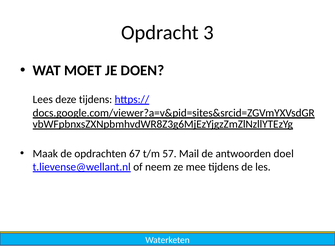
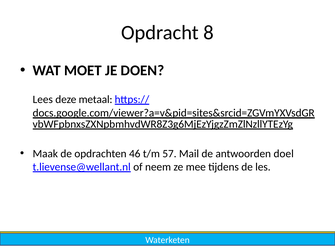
3: 3 -> 8 (209, 32)
deze tijdens: tijdens -> metaal (96, 99)
67: 67 -> 46 (135, 153)
